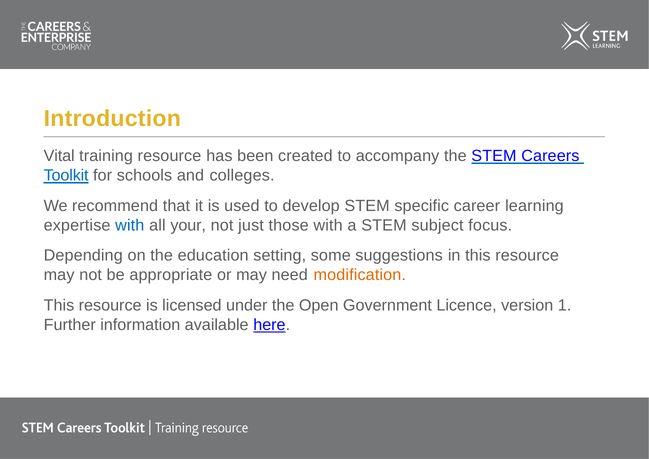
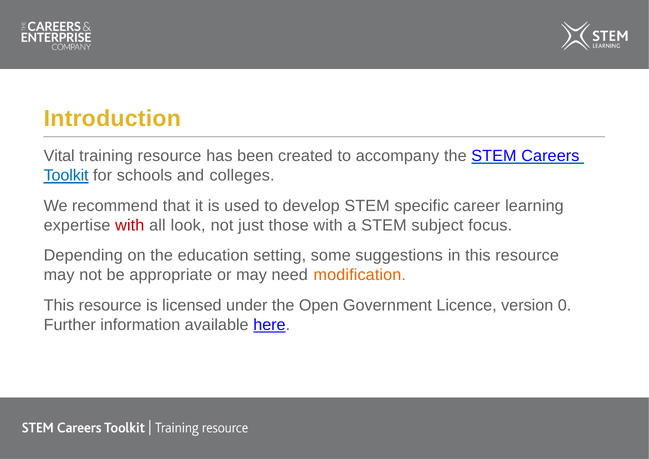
with colour: blue -> red (130, 225)
your: your -> look (188, 225)
1: 1 -> 0 (565, 305)
